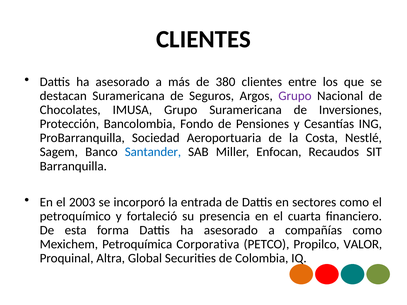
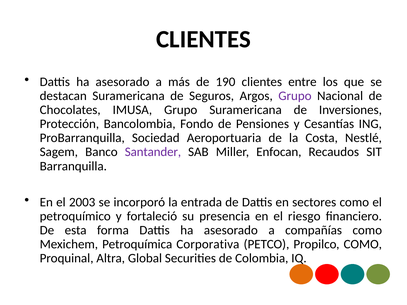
380: 380 -> 190 (225, 82)
Santander colour: blue -> purple (153, 152)
cuarta: cuarta -> riesgo (304, 216)
Propilco VALOR: VALOR -> COMO (363, 244)
